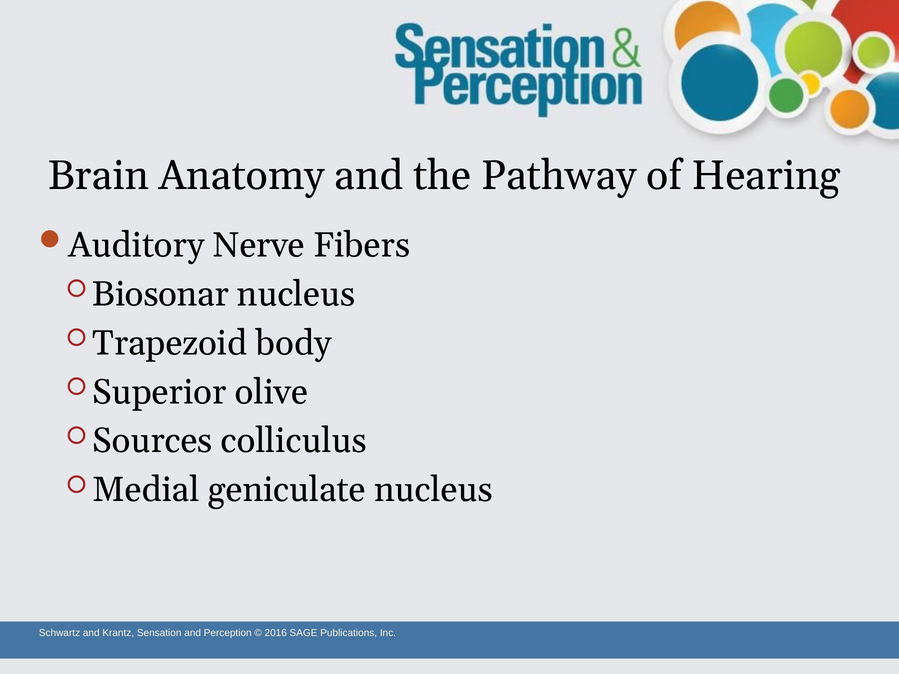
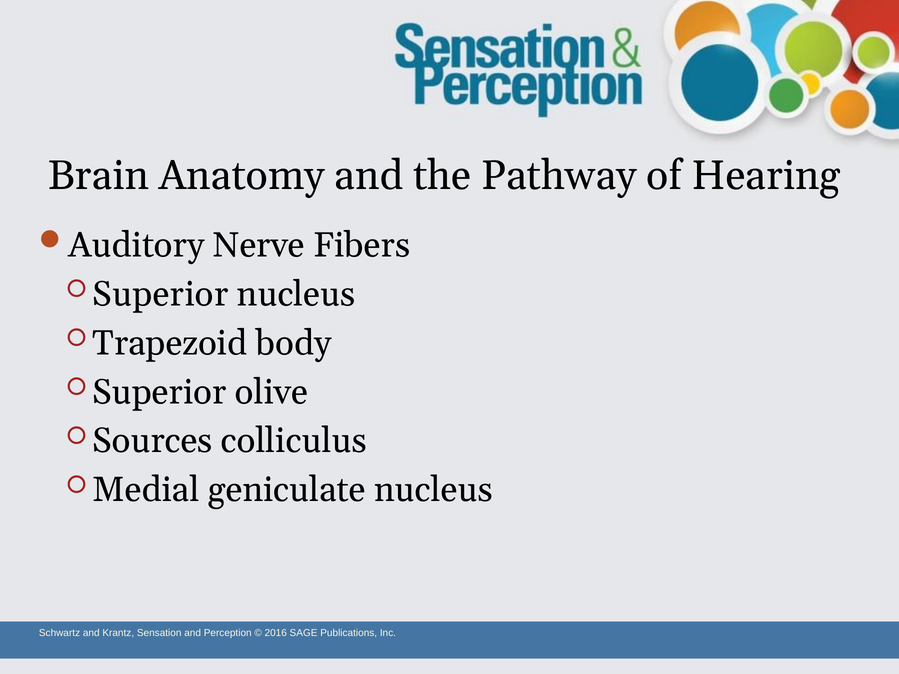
Biosonar: Biosonar -> Superior (160, 294)
